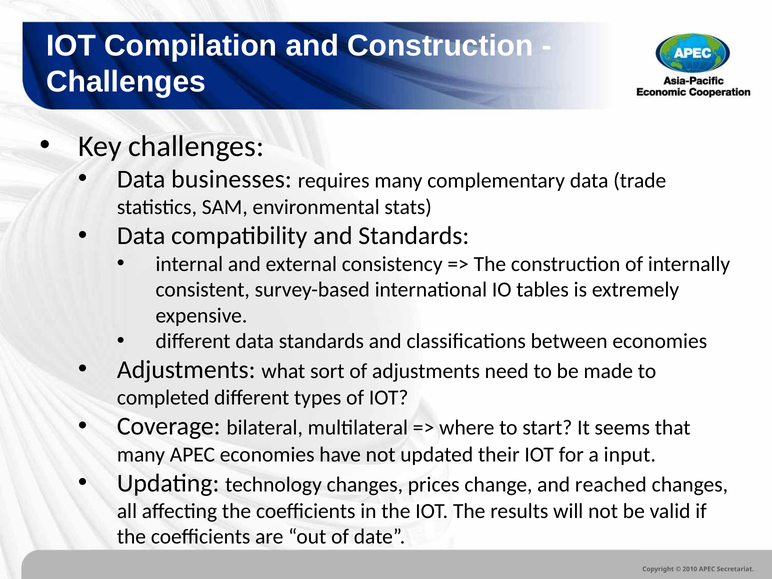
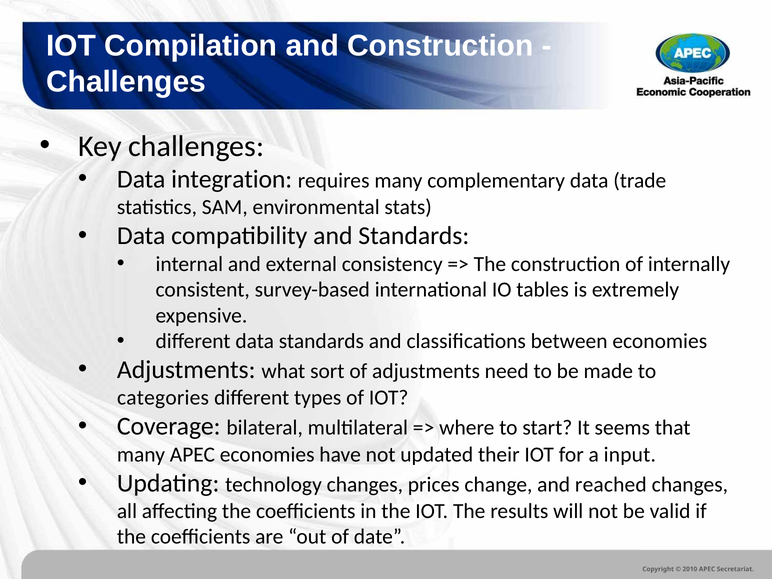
businesses: businesses -> integration (232, 179)
completed: completed -> categories (163, 398)
